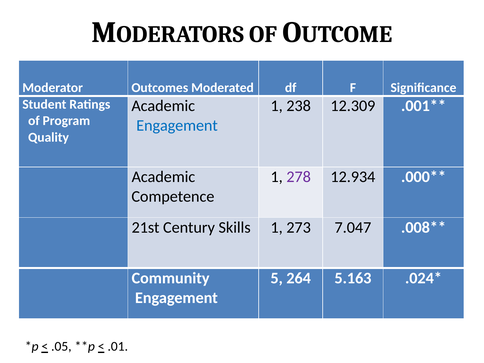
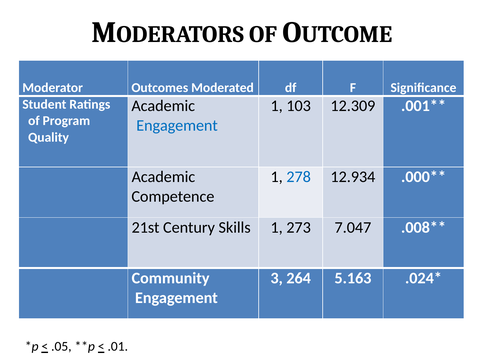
238: 238 -> 103 (299, 106)
278 colour: purple -> blue (299, 177)
5: 5 -> 3 (277, 278)
